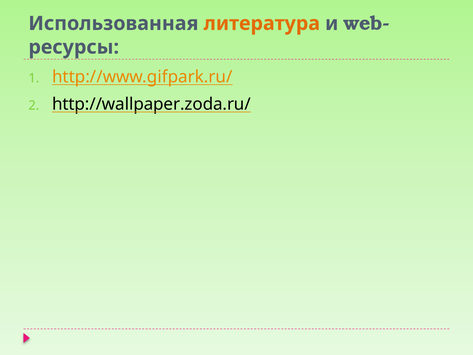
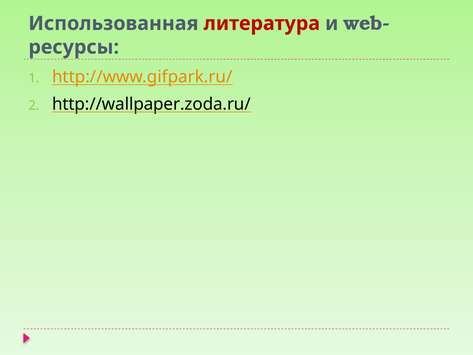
литература colour: orange -> red (262, 23)
